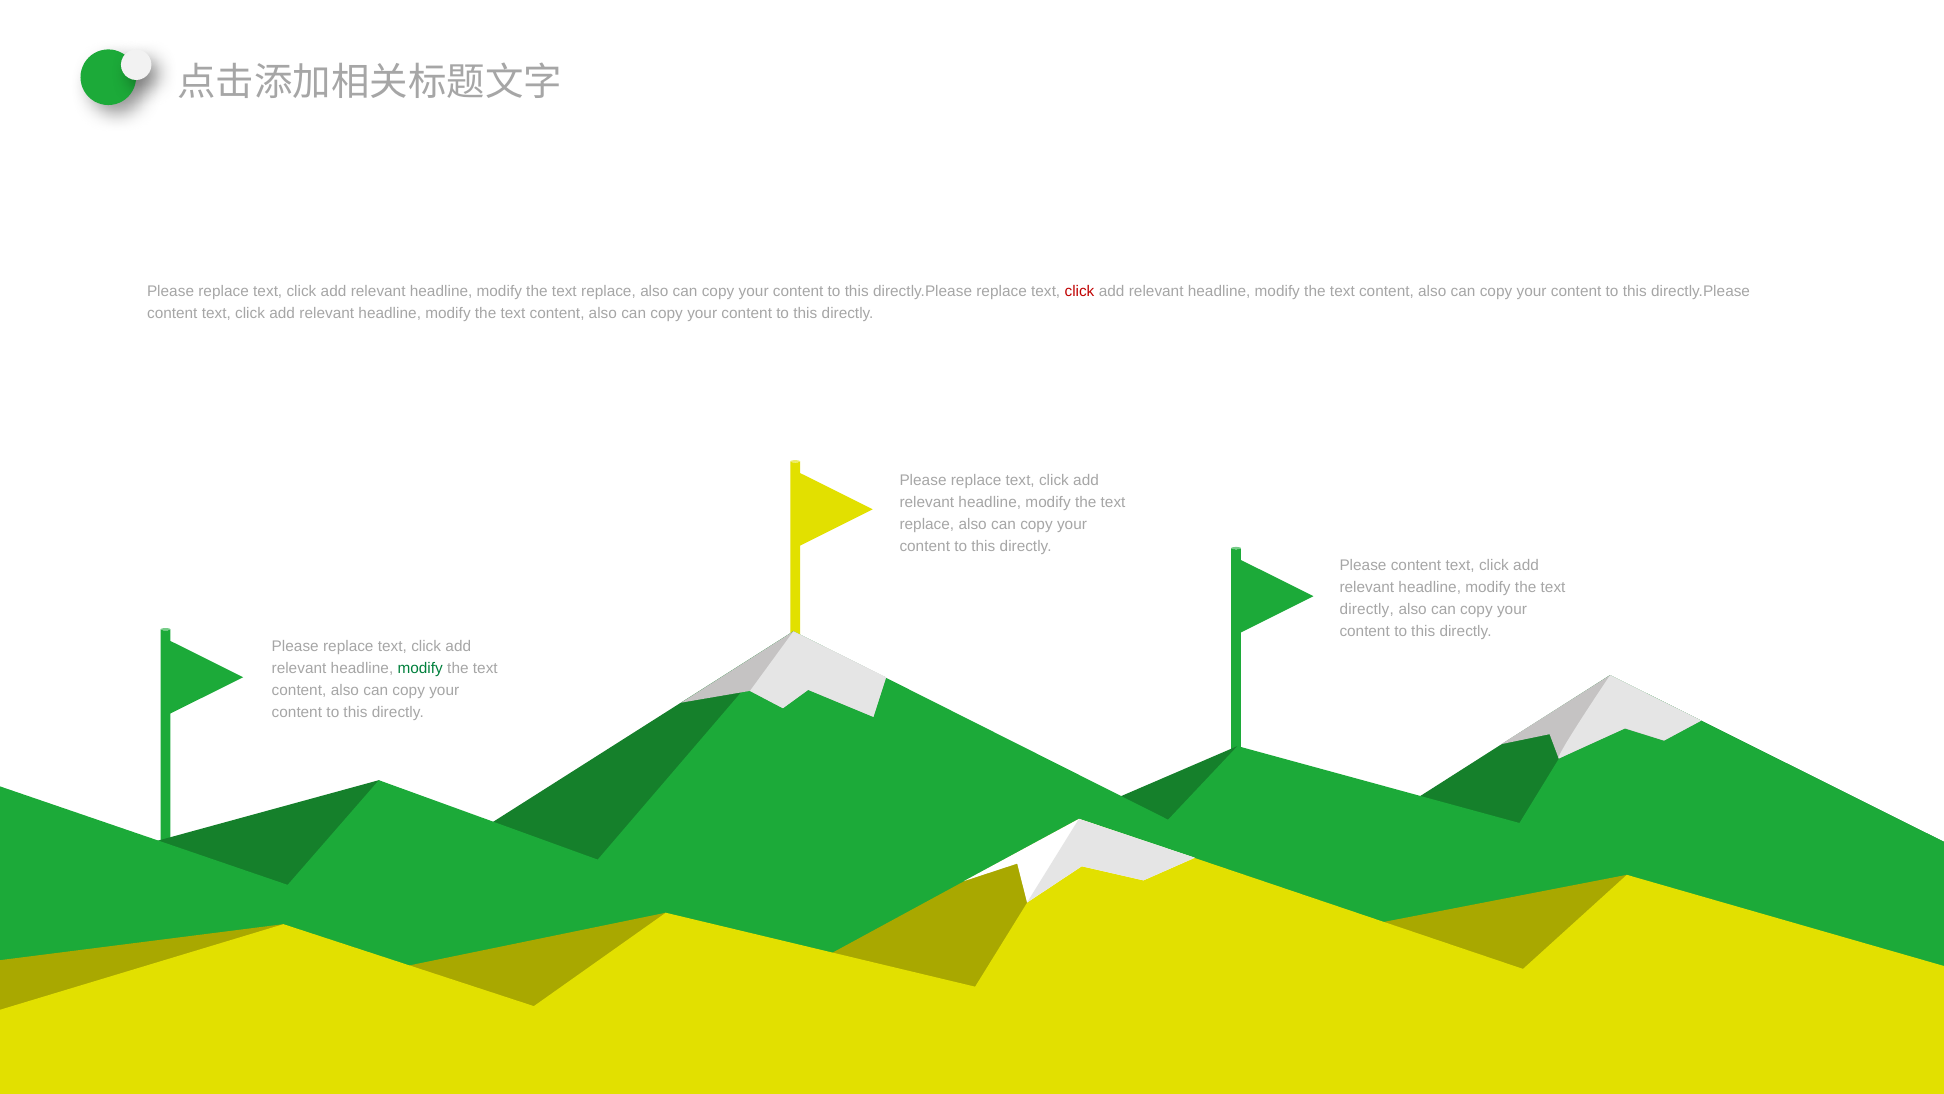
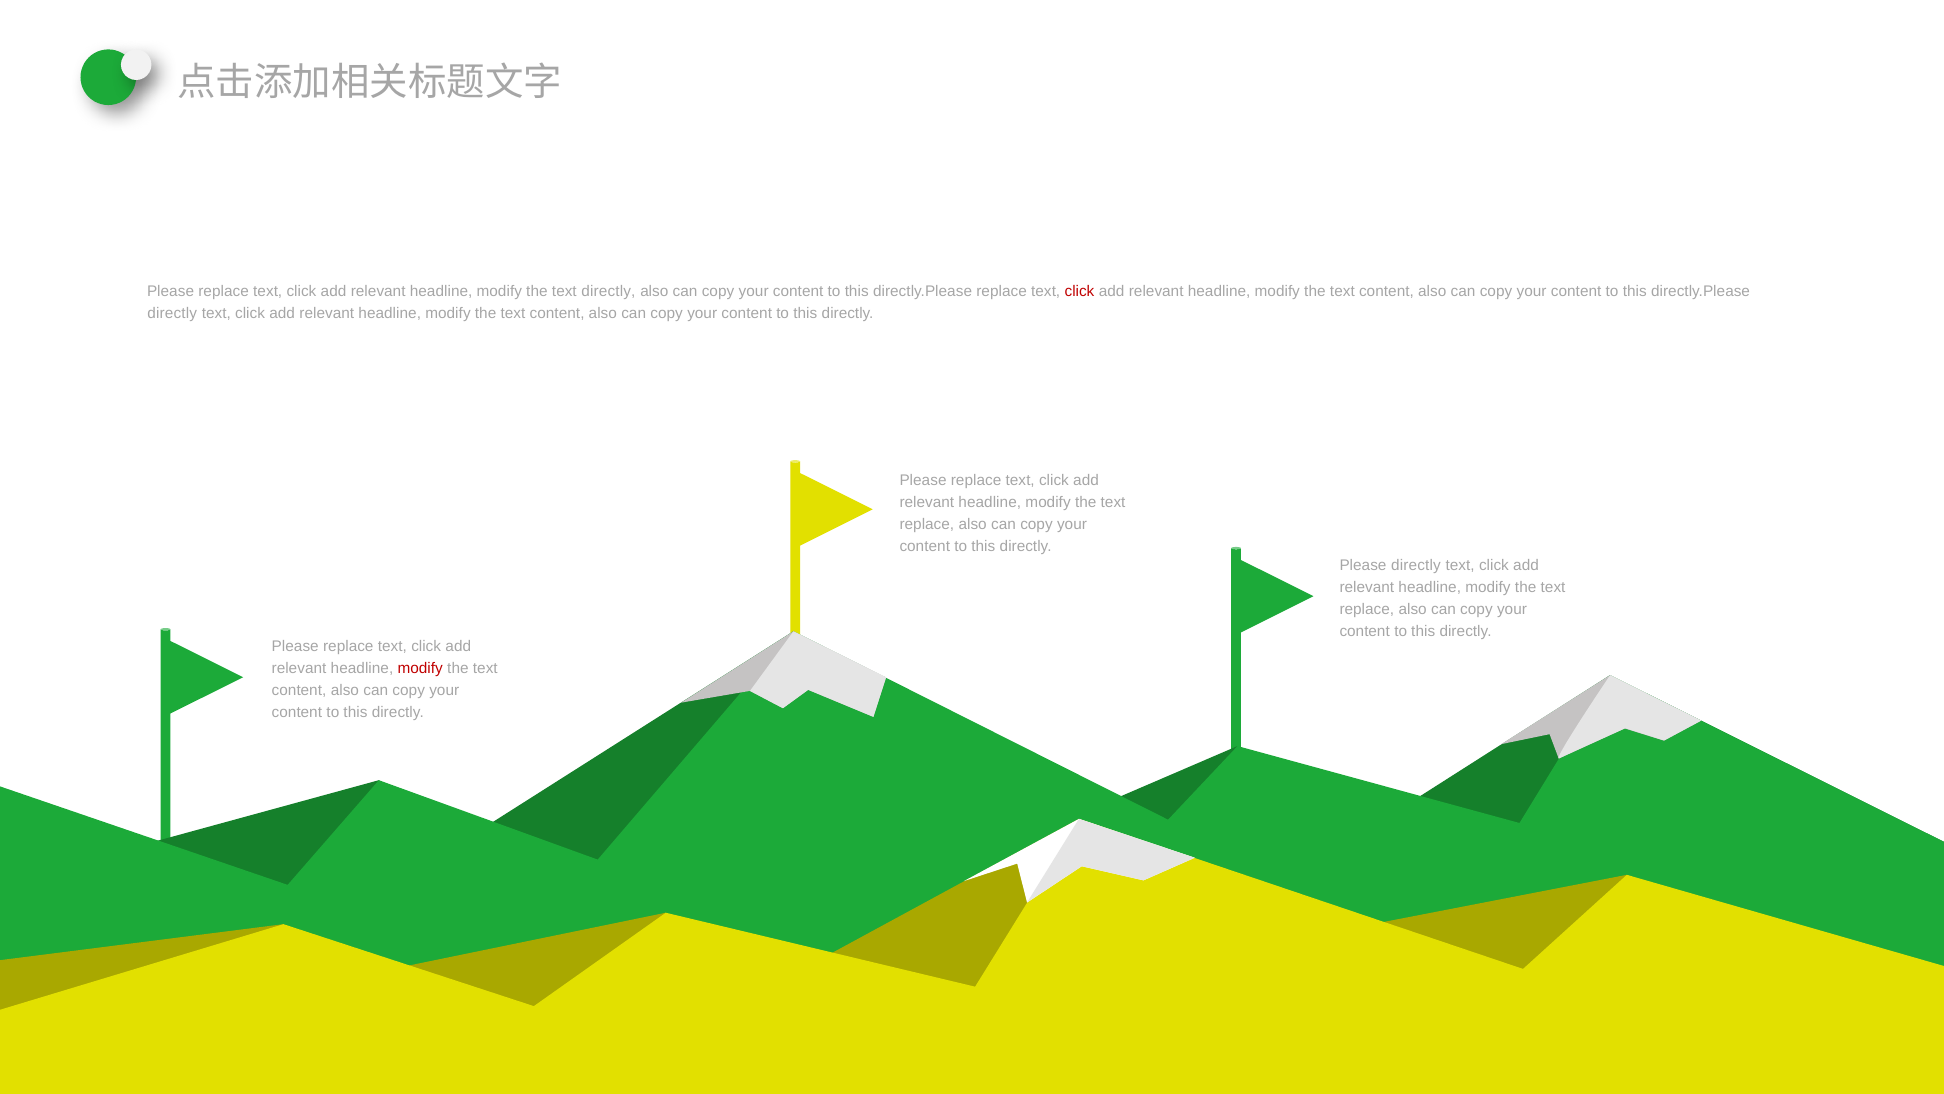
replace: replace -> directly (608, 291)
content: content -> directly (172, 313)
Please content: content -> directly (1416, 565)
directly: directly -> replace (1367, 609)
modify colour: green -> red (420, 668)
